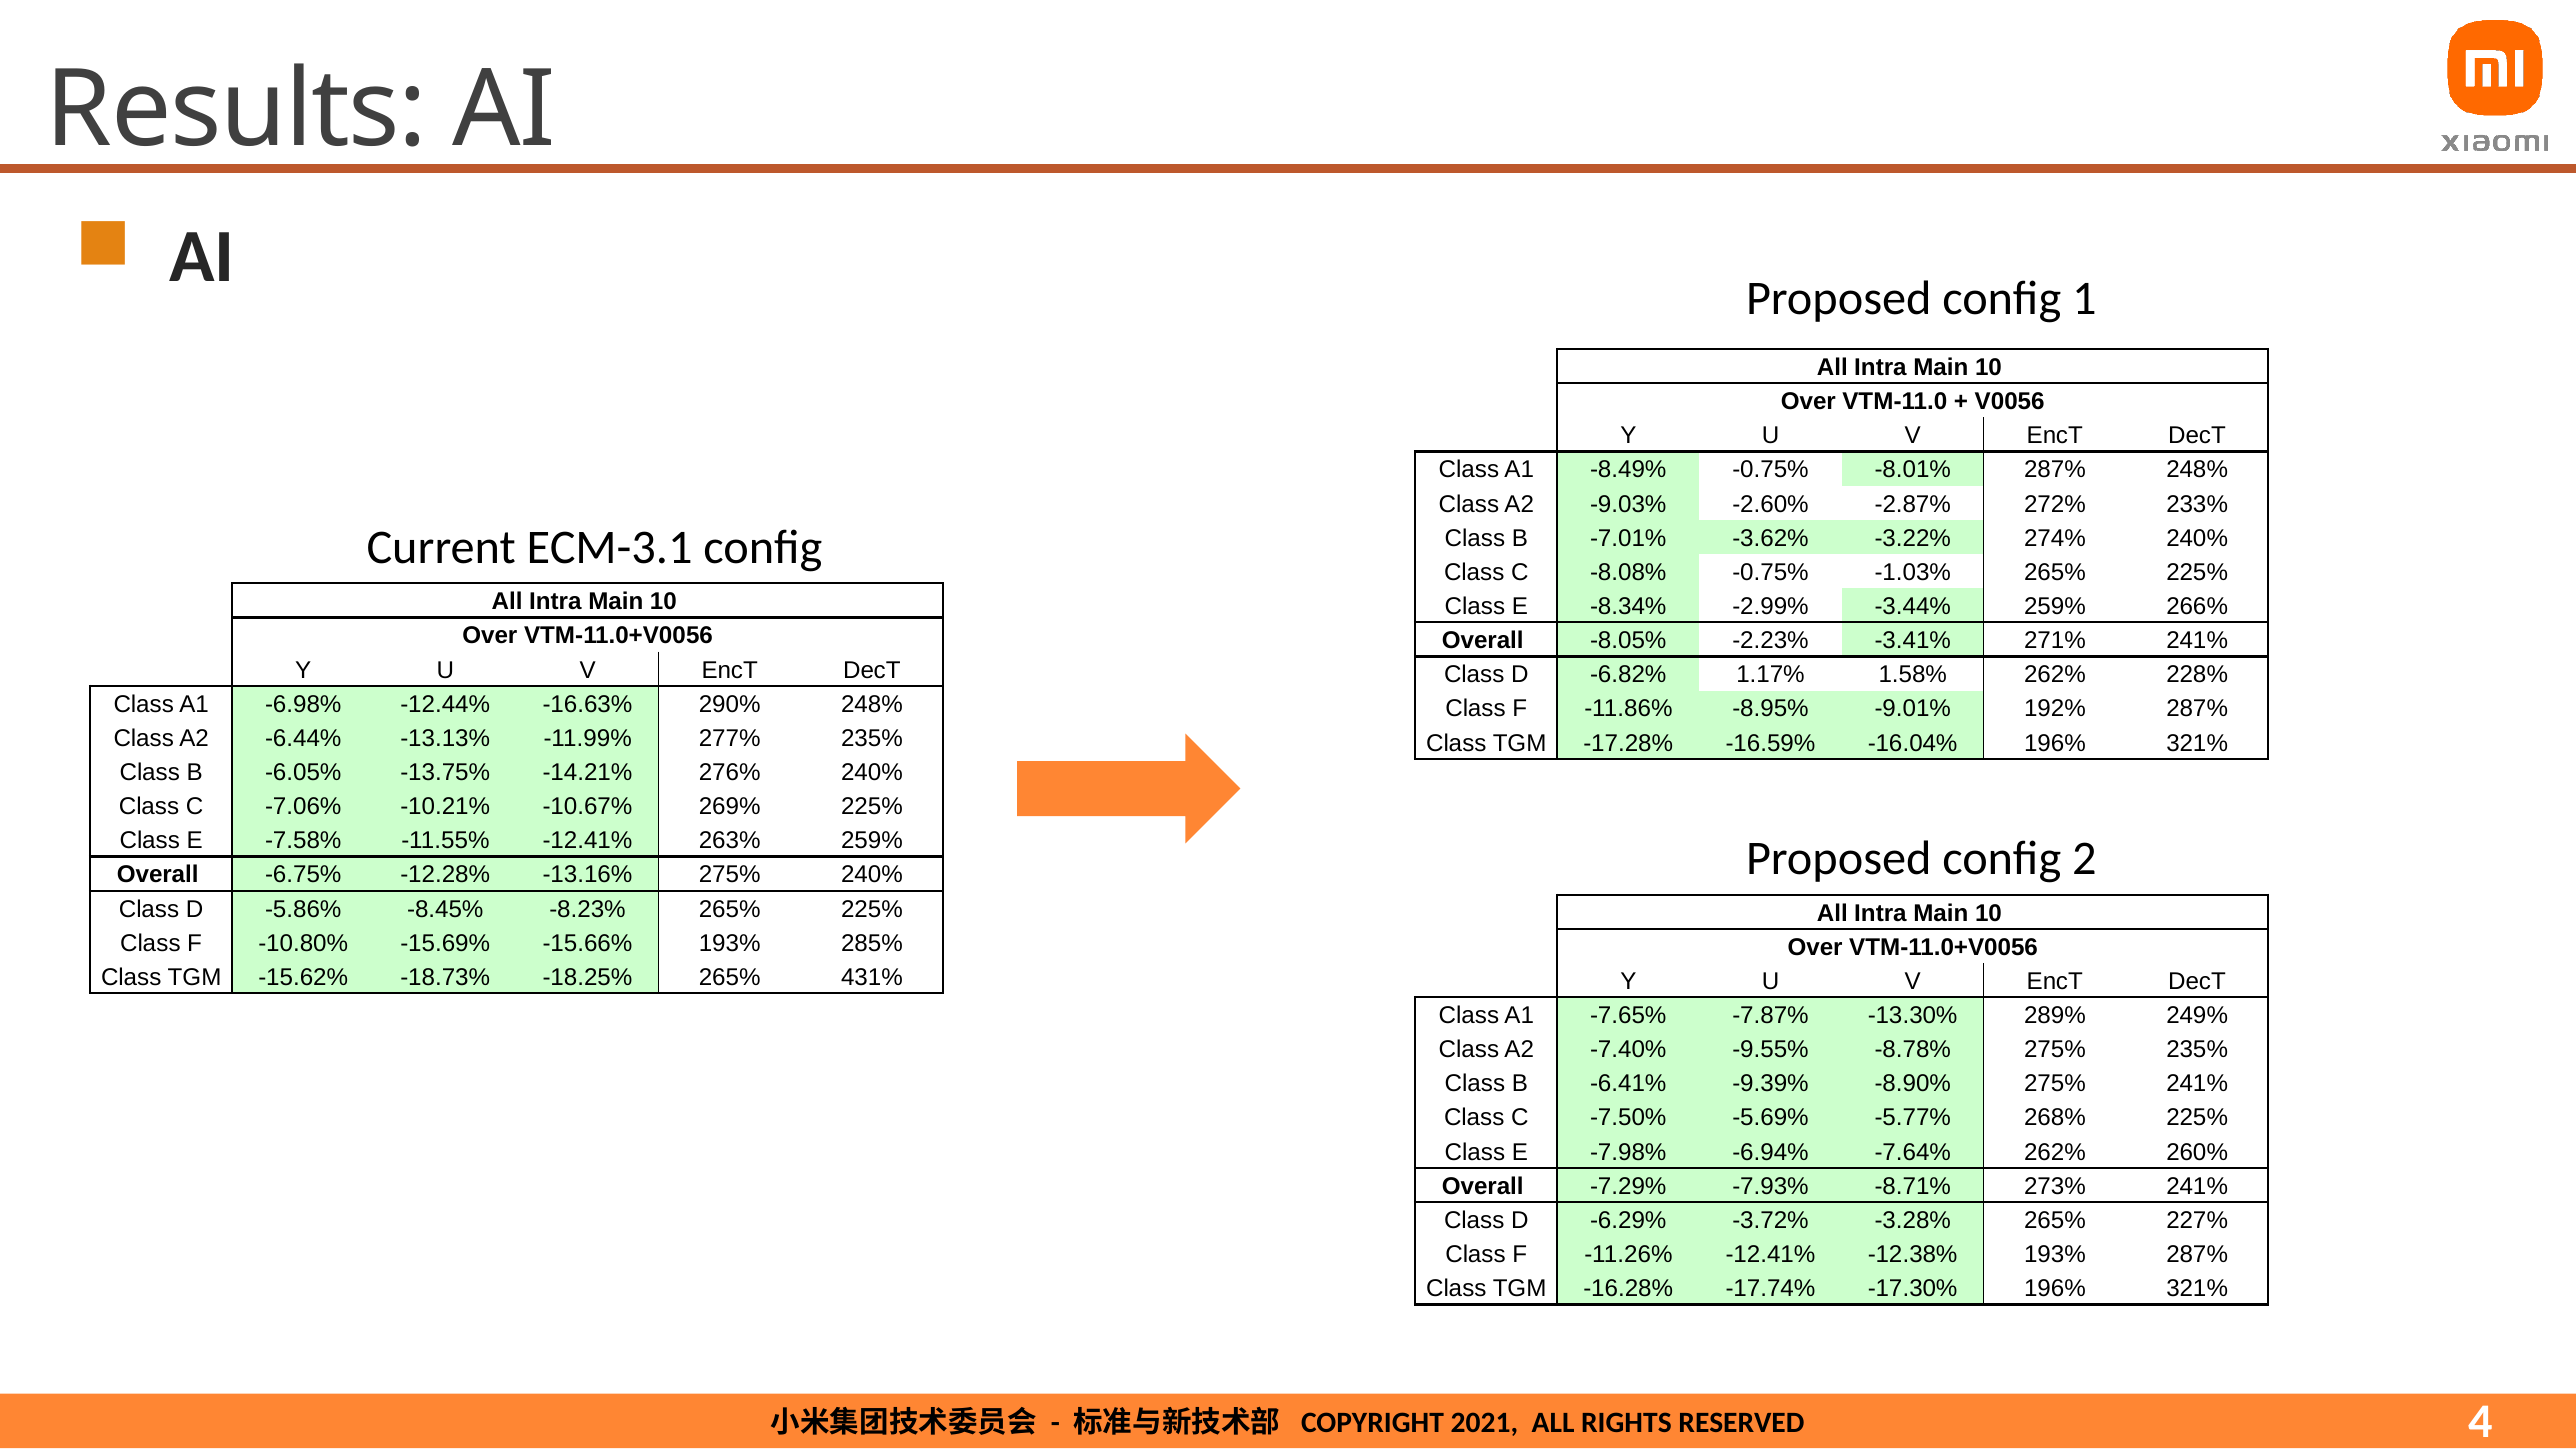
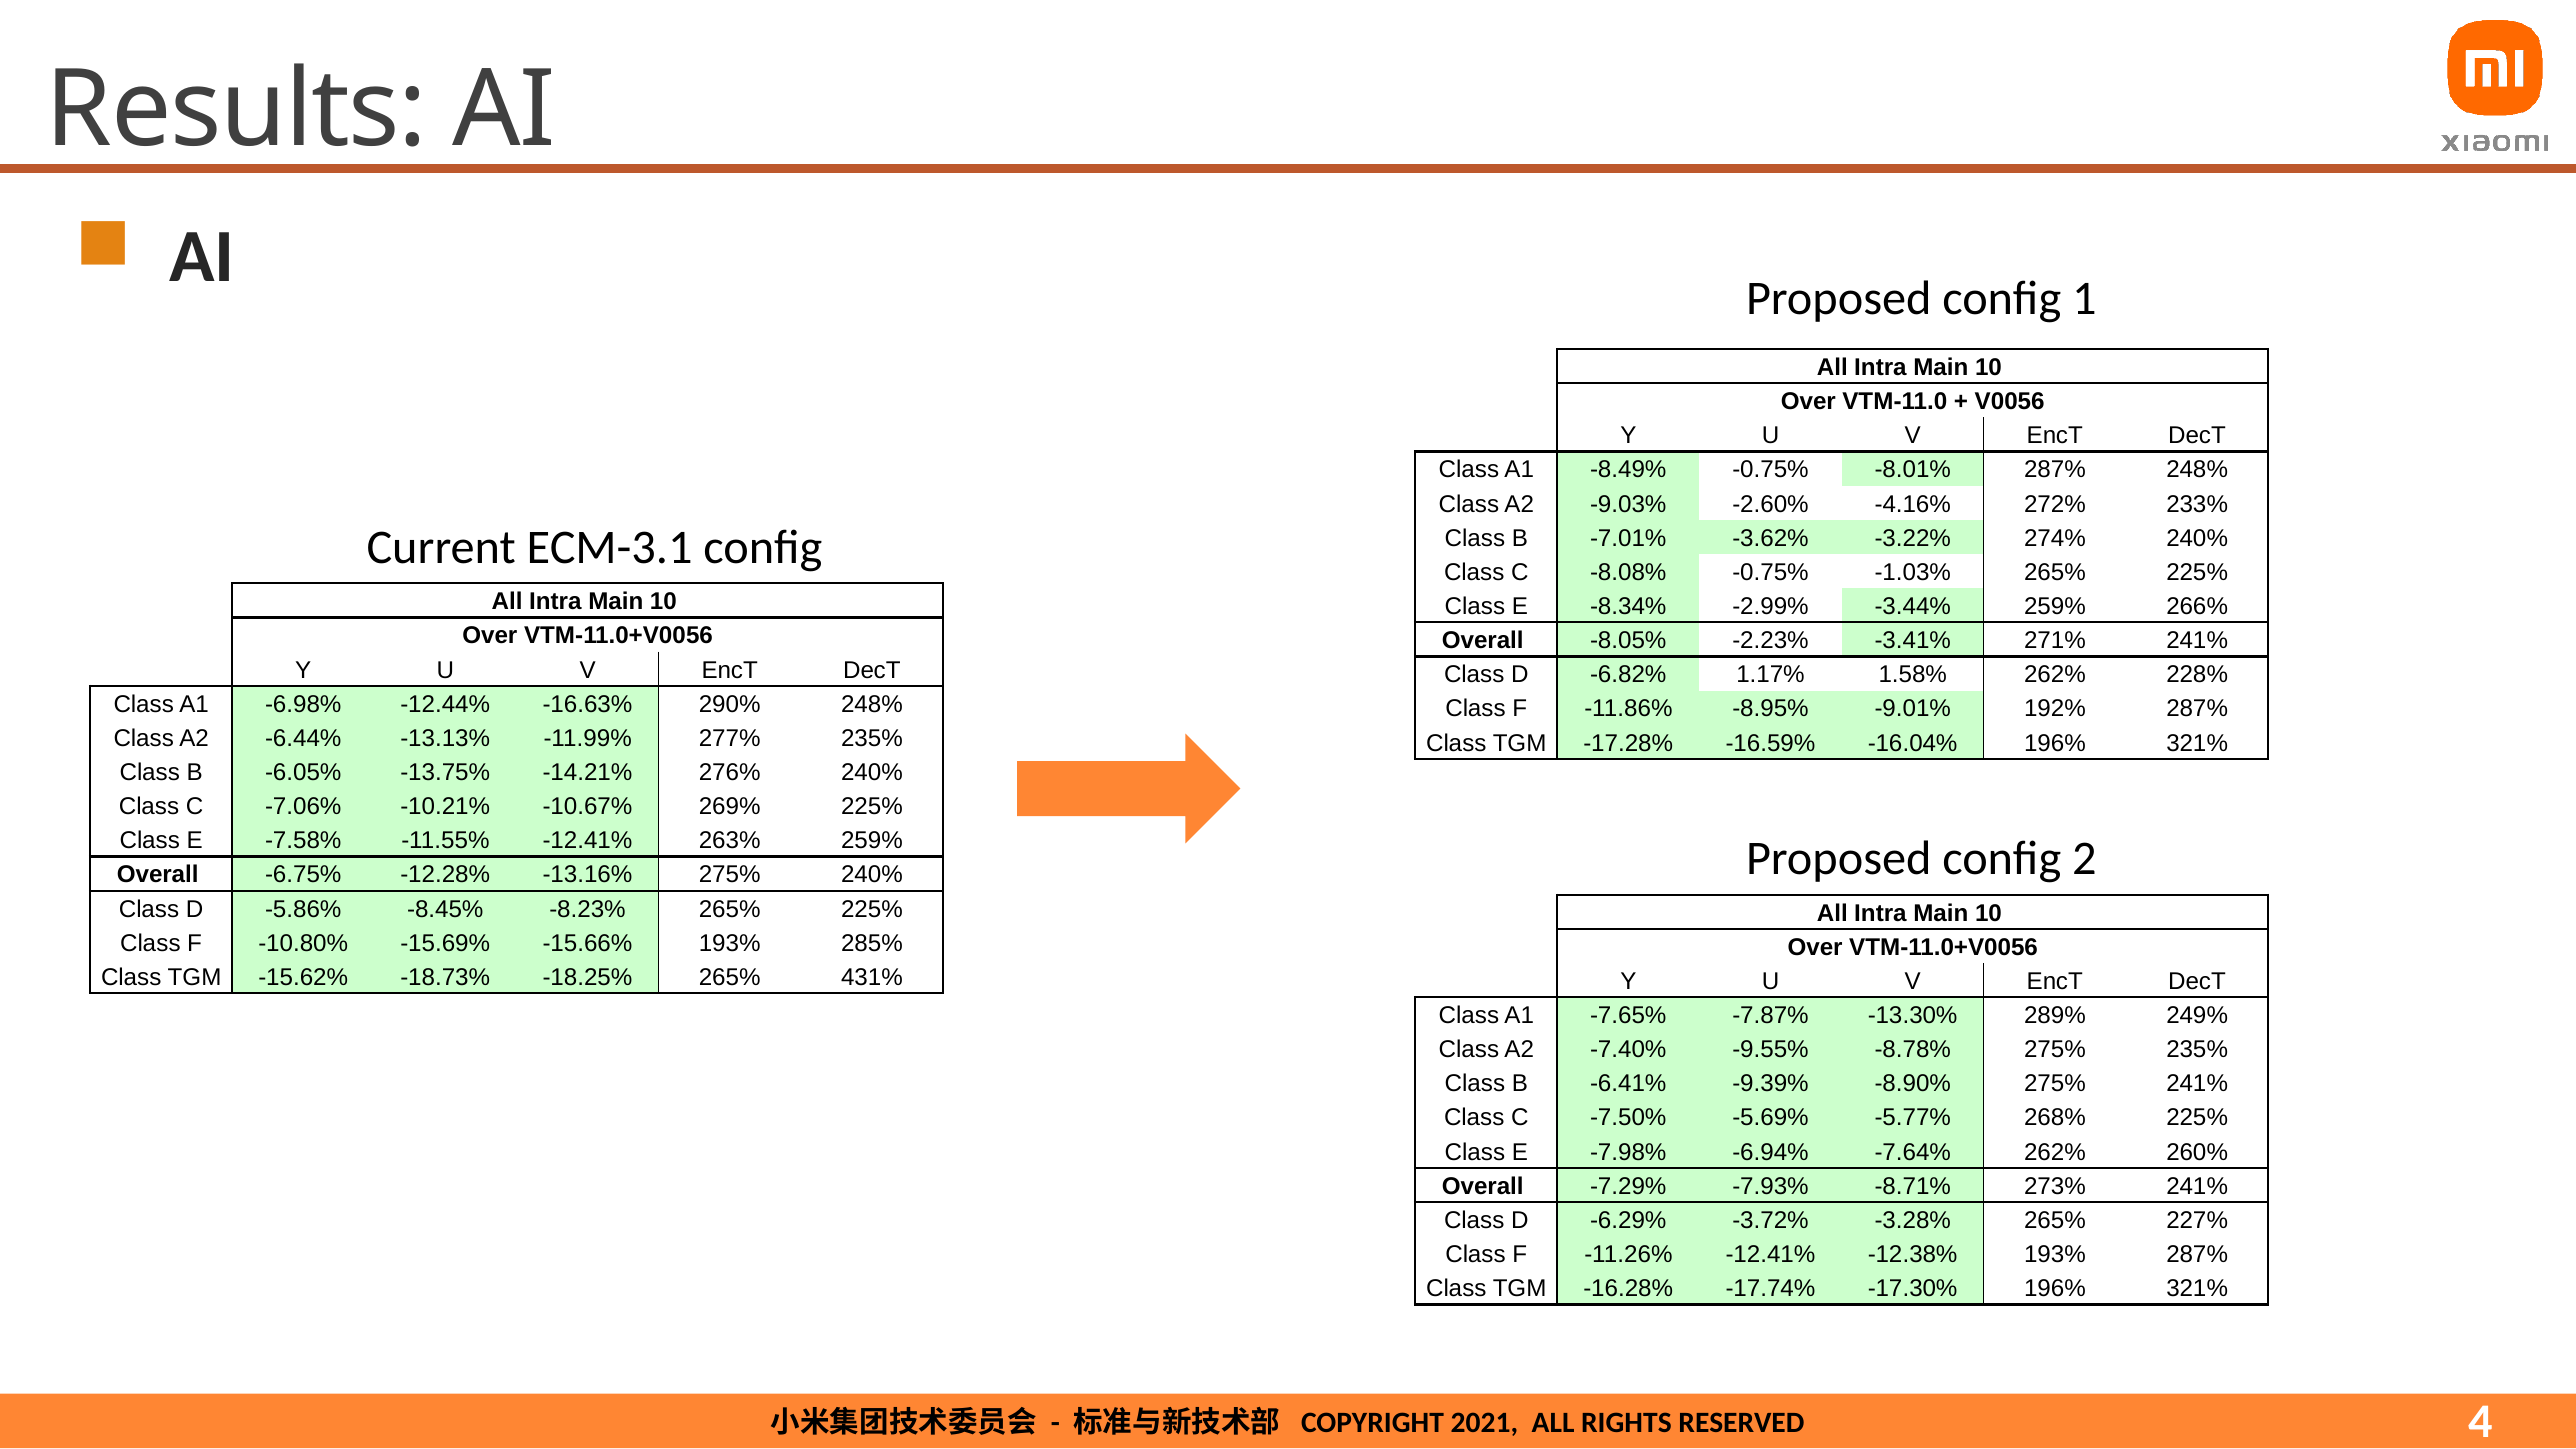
-2.87%: -2.87% -> -4.16% (1913, 504)
